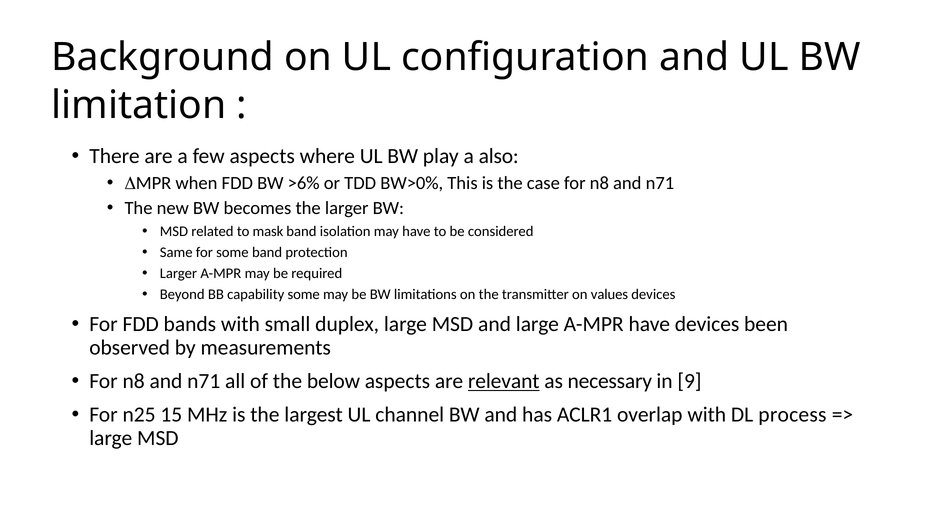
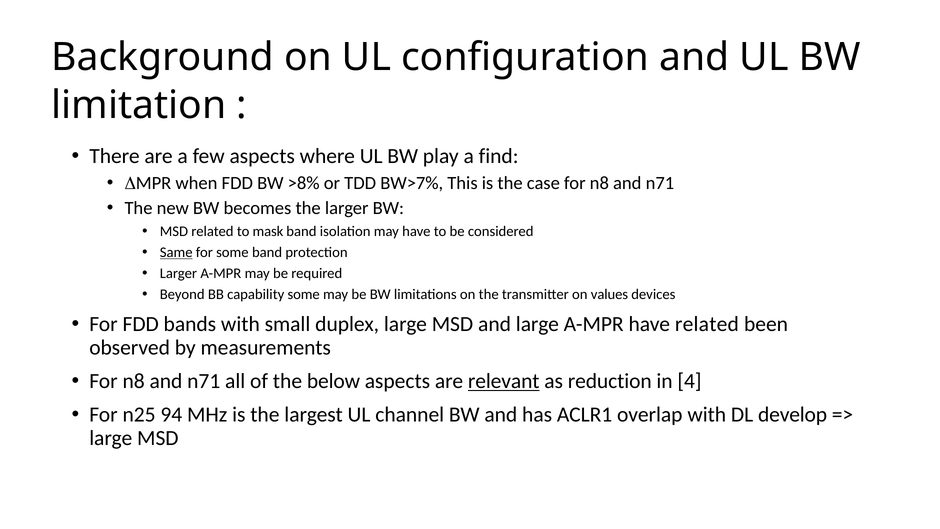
also: also -> find (499, 156)
>6%: >6% -> >8% (304, 183)
BW>0%: BW>0% -> BW>7% (412, 183)
Same underline: none -> present (176, 252)
have devices: devices -> related (707, 324)
necessary: necessary -> reduction (610, 381)
9: 9 -> 4 (690, 381)
15: 15 -> 94 (171, 414)
process: process -> develop (793, 414)
